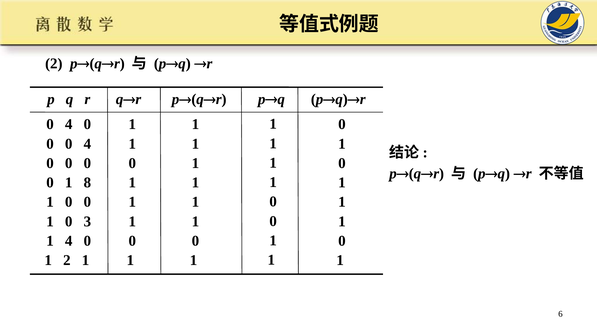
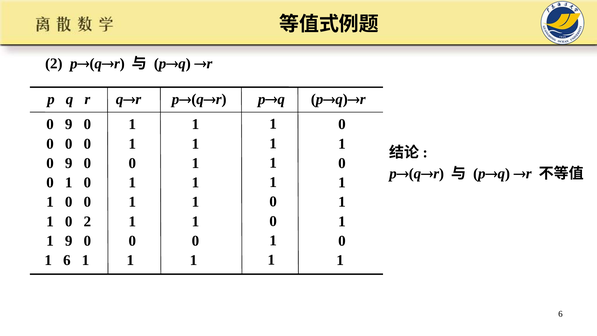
4: 4 -> 9 (69, 124)
4: 4 -> 0 (87, 144)
0: 0 -> 9 (69, 163)
8: 8 -> 0 (87, 183)
0 3: 3 -> 2 (87, 221)
1 4: 4 -> 9 (69, 241)
1 2: 2 -> 6 (67, 260)
